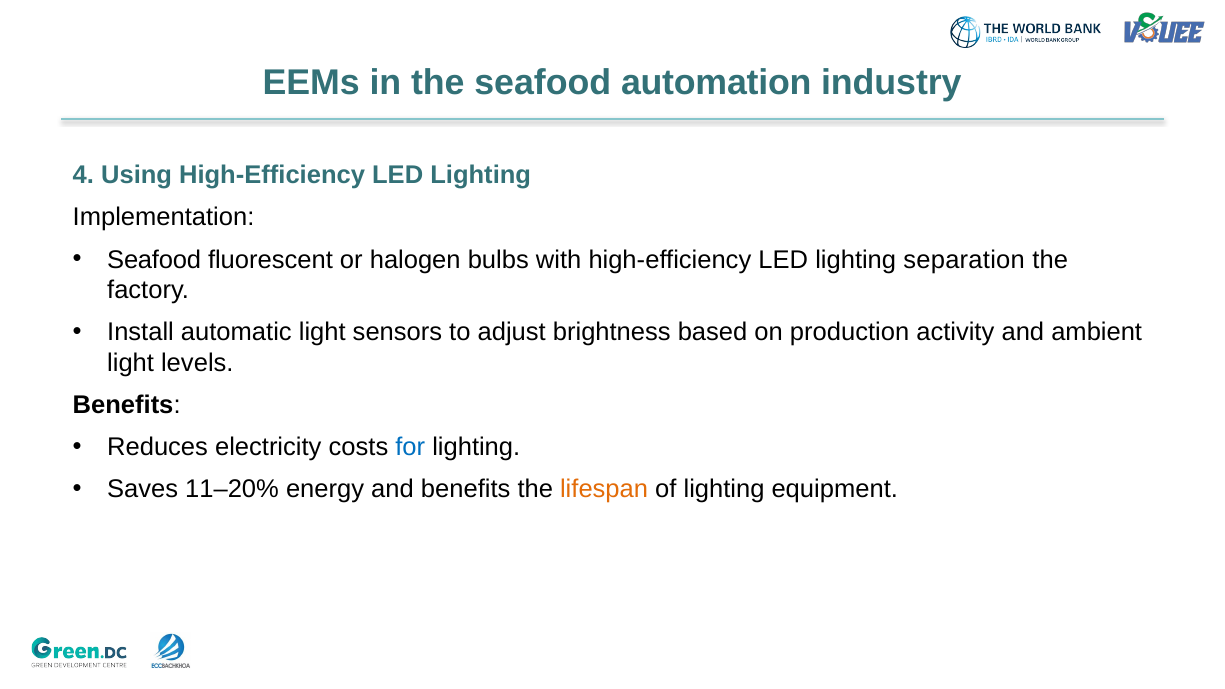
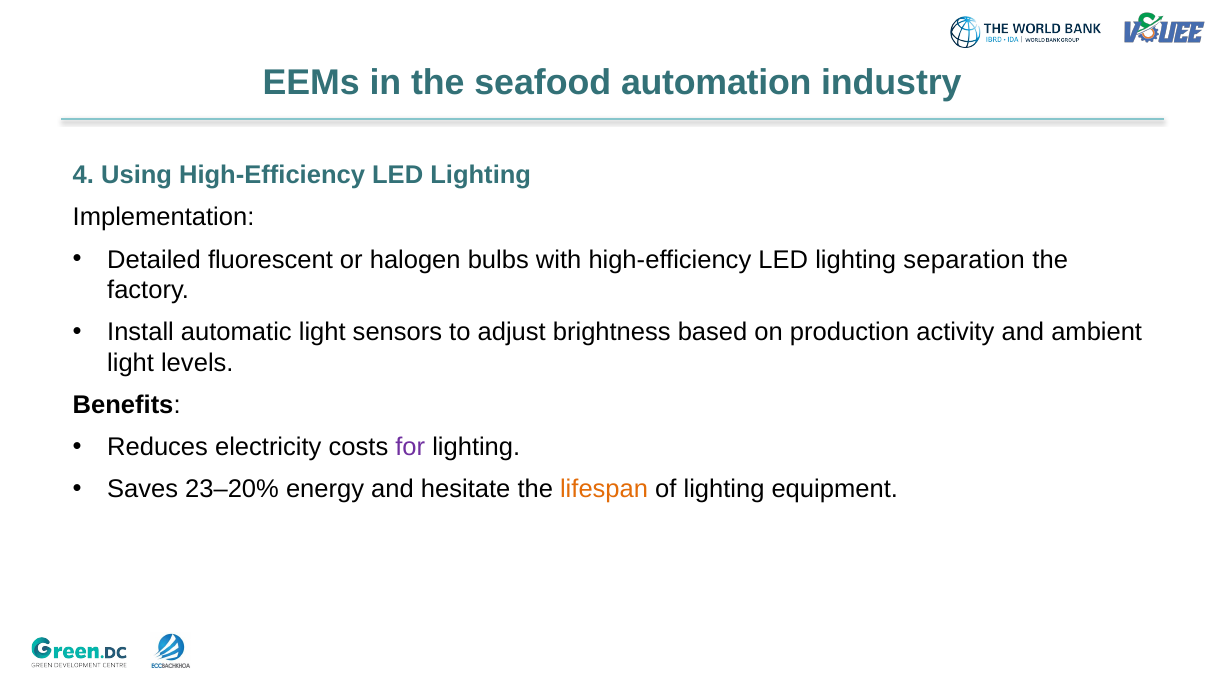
Seafood: Seafood -> Detailed (154, 260)
for colour: blue -> purple (410, 447)
11–20%: 11–20% -> 23–20% (232, 489)
and benefits: benefits -> hesitate (466, 489)
